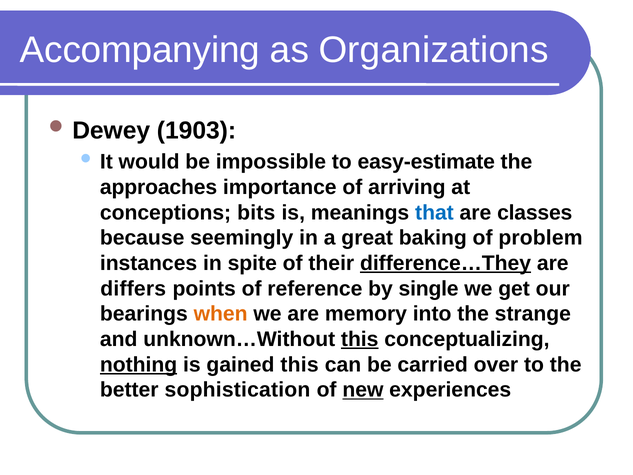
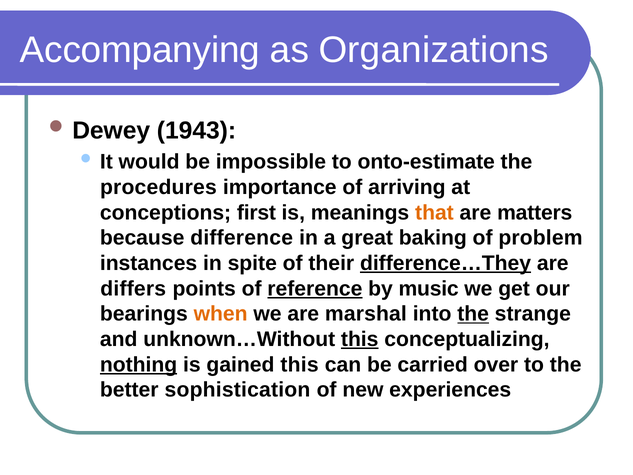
1903: 1903 -> 1943 (196, 130)
easy-estimate: easy-estimate -> onto-estimate (426, 162)
approaches: approaches -> procedures (158, 187)
bits: bits -> first (256, 212)
that colour: blue -> orange (434, 212)
classes: classes -> matters (535, 212)
seemingly: seemingly -> difference (242, 238)
reference underline: none -> present (315, 288)
single: single -> music (429, 288)
memory: memory -> marshal (366, 314)
the underline: none -> present (473, 314)
new underline: present -> none (363, 390)
